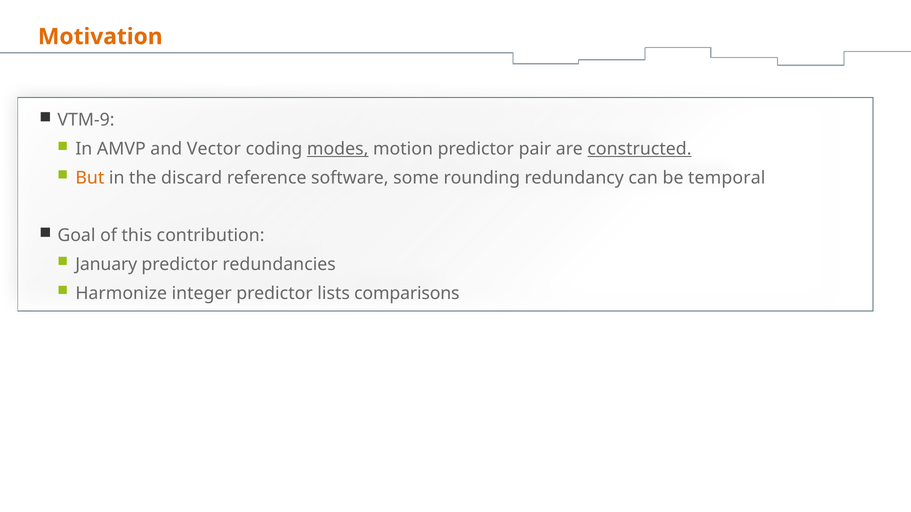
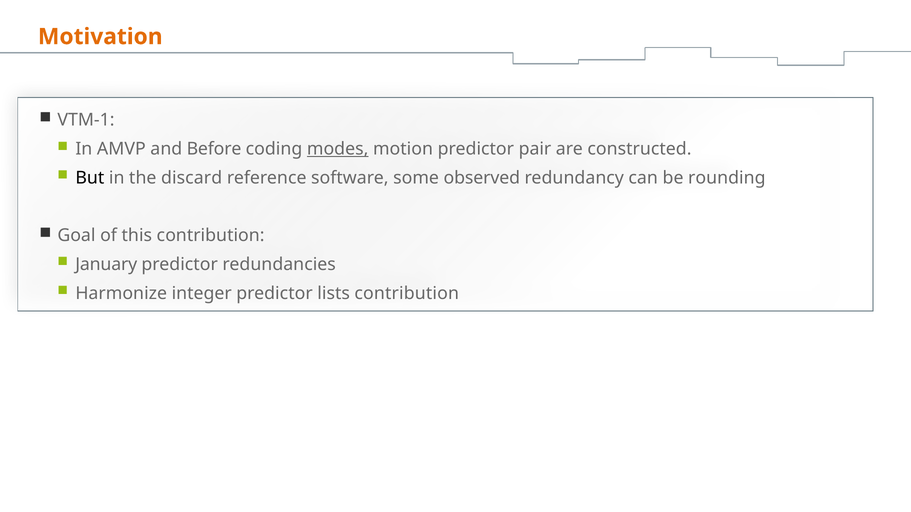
VTM-9: VTM-9 -> VTM-1 (86, 120)
Vector: Vector -> Before (214, 149)
constructed underline: present -> none (639, 149)
But colour: orange -> black (90, 178)
rounding: rounding -> observed (482, 178)
temporal: temporal -> rounding (727, 178)
lists comparisons: comparisons -> contribution (407, 293)
